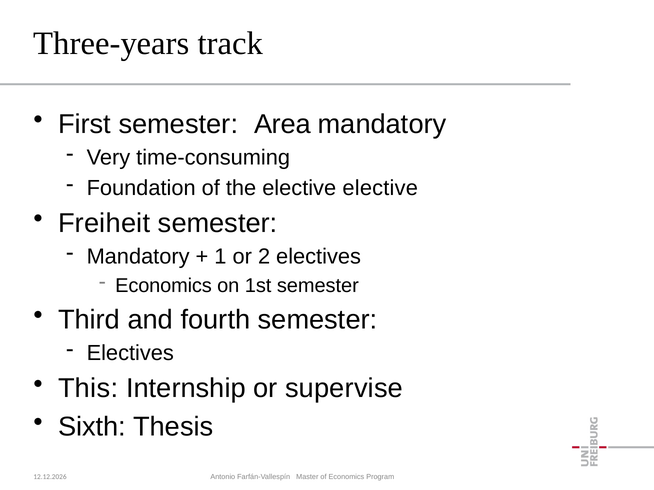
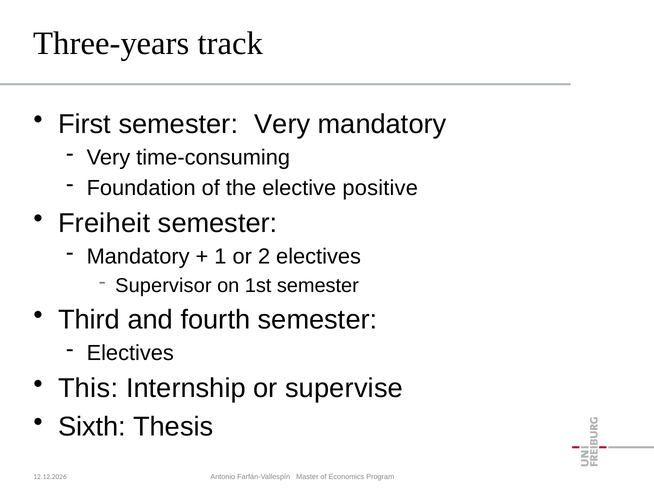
semester Area: Area -> Very (282, 124)
elective elective: elective -> positive (380, 188)
Economics: Economics -> Supervisor (163, 286)
